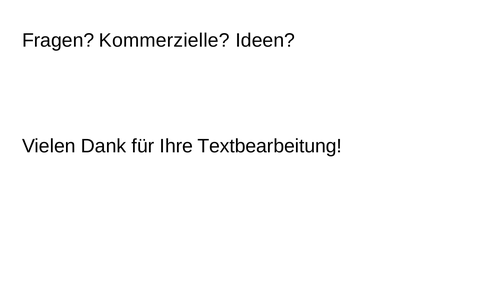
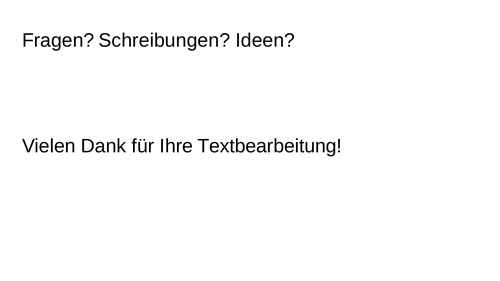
Kommerzielle: Kommerzielle -> Schreibungen (164, 40)
